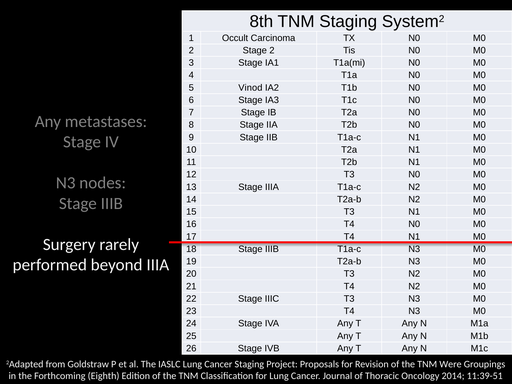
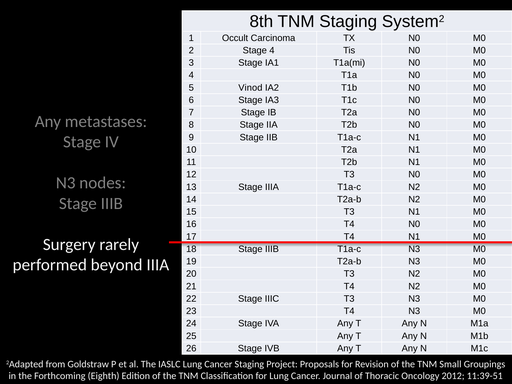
Stage 2: 2 -> 4 (272, 50)
Were: Were -> Small (450, 364)
2014: 2014 -> 2012 (453, 376)
